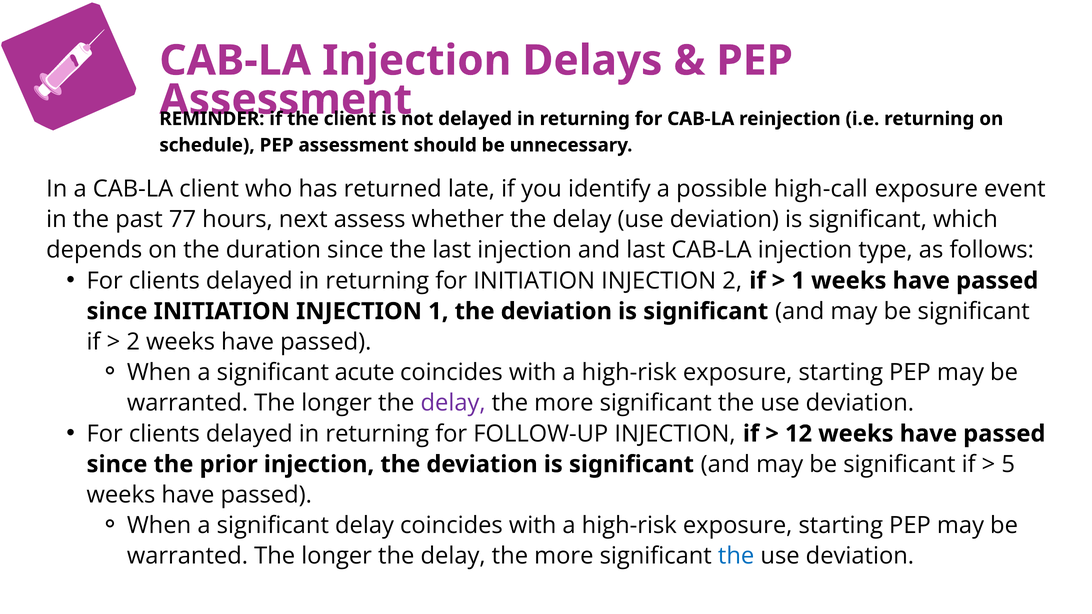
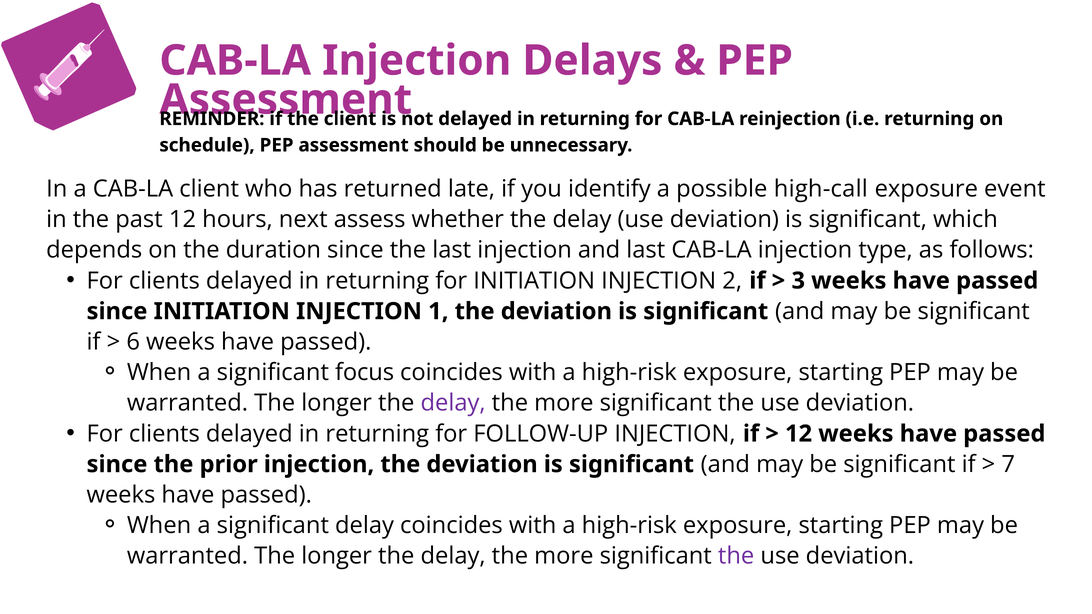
past 77: 77 -> 12 (183, 220)
1: 1 -> 3 (798, 281)
2: 2 -> 6 (133, 342)
acute: acute -> focus (365, 373)
5: 5 -> 7 (1008, 465)
the colour: blue -> purple (736, 556)
